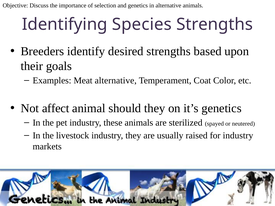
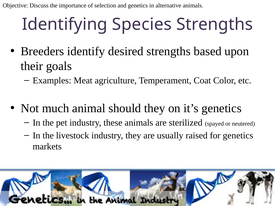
Meat alternative: alternative -> agriculture (116, 81)
affect: affect -> much (56, 108)
for industry: industry -> genetics (238, 136)
